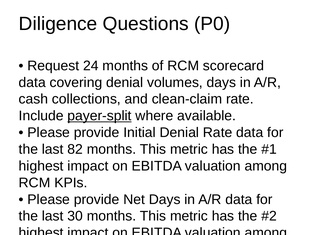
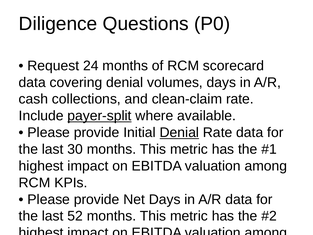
Denial underline: none -> present (179, 132)
82: 82 -> 30 (75, 149)
30: 30 -> 52 (75, 216)
